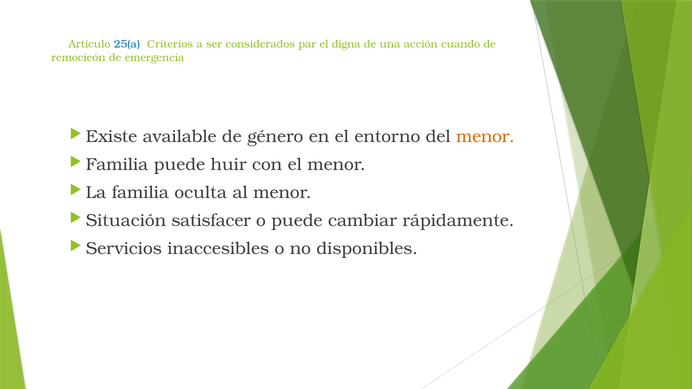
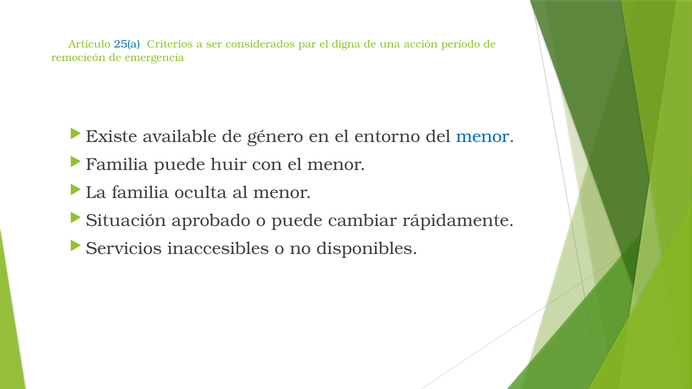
cuando: cuando -> período (461, 44)
menor colour: orange -> blue (485, 137)
satisfacer: satisfacer -> aprobado (211, 221)
